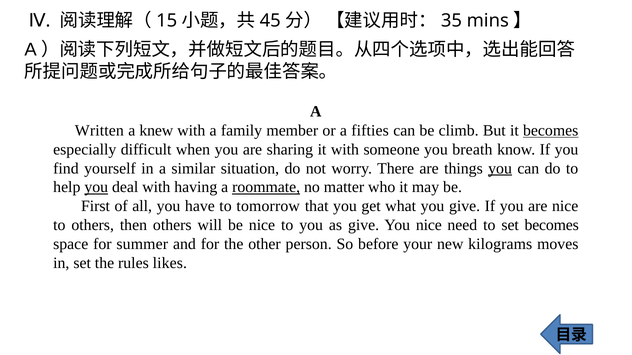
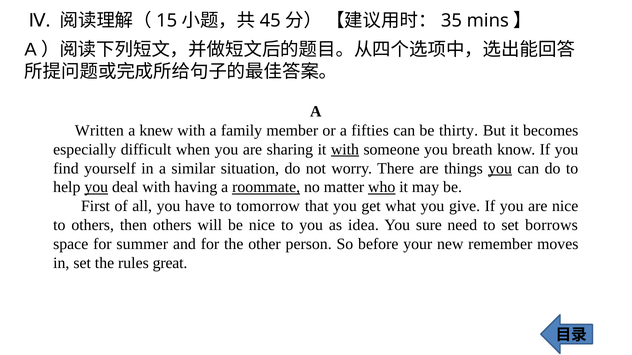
climb: climb -> thirty (459, 131)
becomes underline: present -> none (551, 131)
with underline: none -> present (345, 150)
who underline: none -> present (382, 187)
as give: give -> idea (363, 225)
You nice: nice -> sure (429, 225)
set becomes: becomes -> borrows (552, 225)
kilograms: kilograms -> remember (500, 244)
likes: likes -> great (170, 263)
